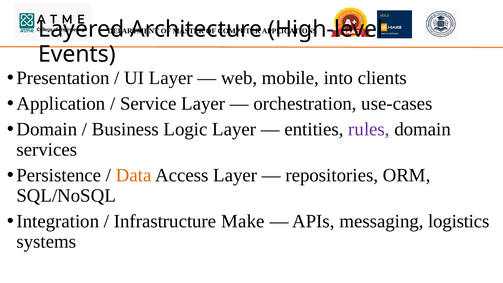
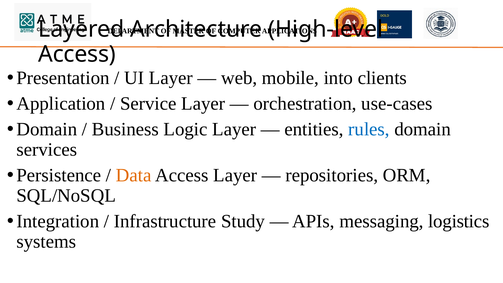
Events: Events -> Access (77, 54)
rules colour: purple -> blue (369, 129)
Make: Make -> Study (243, 221)
